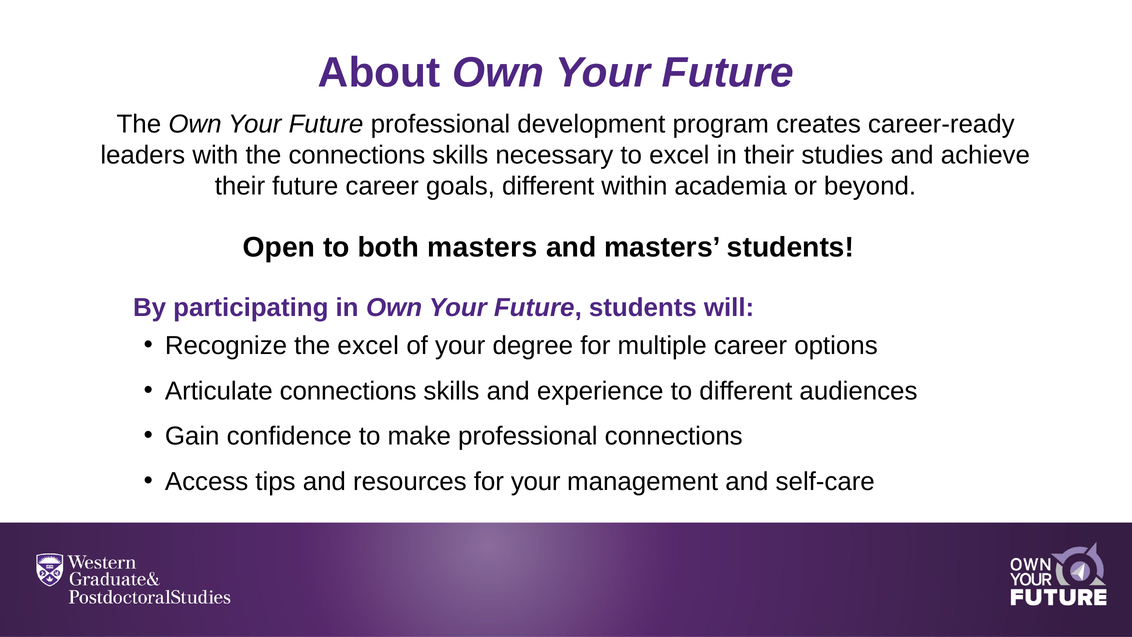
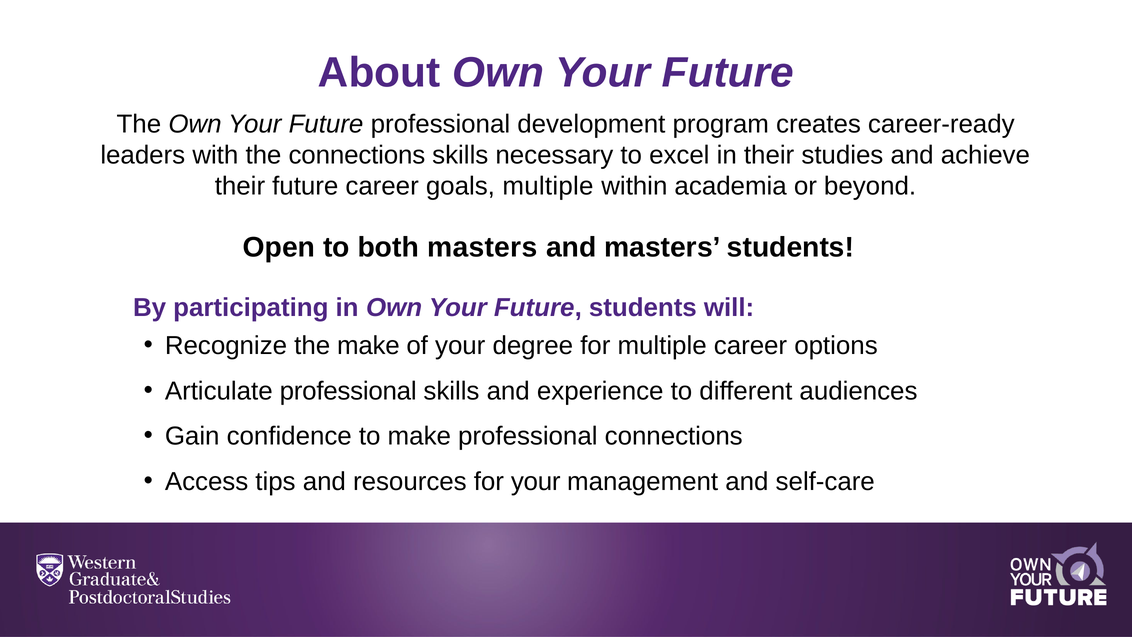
goals different: different -> multiple (548, 186)
the excel: excel -> make (368, 346)
Articulate connections: connections -> professional (348, 391)
